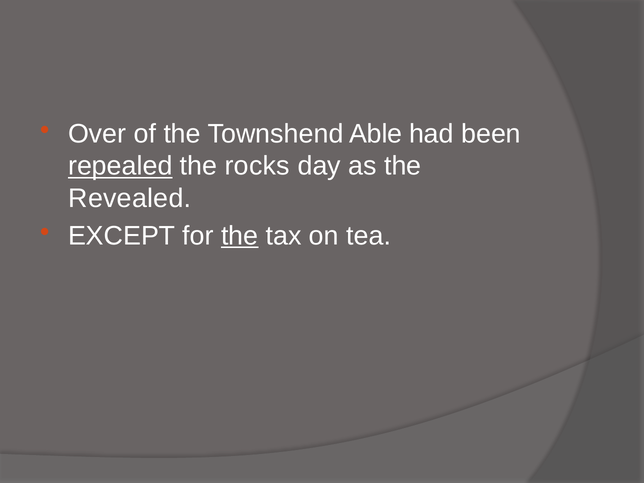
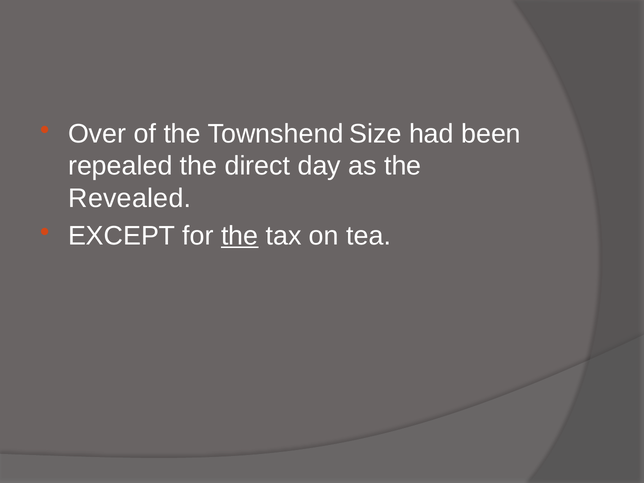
Able: Able -> Size (376, 134)
repealed underline: present -> none (120, 166)
rocks: rocks -> direct (257, 166)
